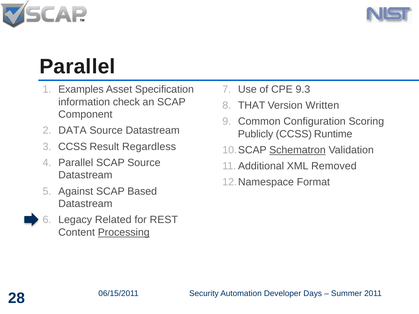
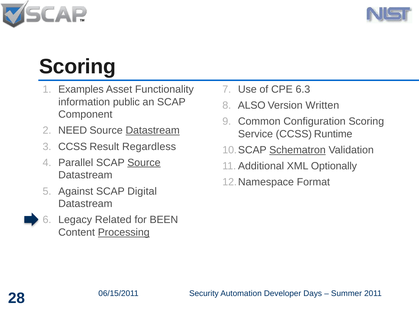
Parallel: Parallel -> Scoring (78, 67)
Specification: Specification -> Functionality (164, 89)
9.3: 9.3 -> 6.3 (303, 89)
check: check -> public (126, 102)
THAT: THAT -> ALSO (252, 105)
DATA: DATA -> NEED (73, 131)
Datastream underline: none -> present (153, 131)
Publicly: Publicly -> Service (256, 134)
Source underline: none -> present (144, 163)
Removed: Removed -> Optionally (334, 166)
Based: Based -> Digital (142, 191)
REST: REST -> BEEN (164, 220)
